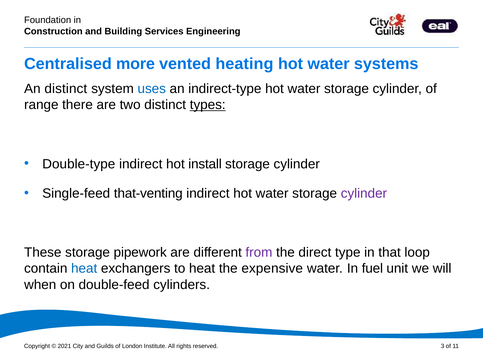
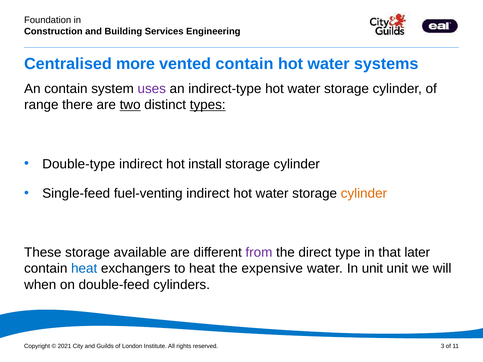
vented heating: heating -> contain (244, 64)
An distinct: distinct -> contain (66, 89)
uses colour: blue -> purple (152, 89)
two underline: none -> present (130, 105)
that-venting: that-venting -> fuel-venting (148, 194)
cylinder colour: purple -> orange (364, 194)
pipework: pipework -> available (140, 253)
loop: loop -> later (417, 253)
In fuel: fuel -> unit (372, 269)
